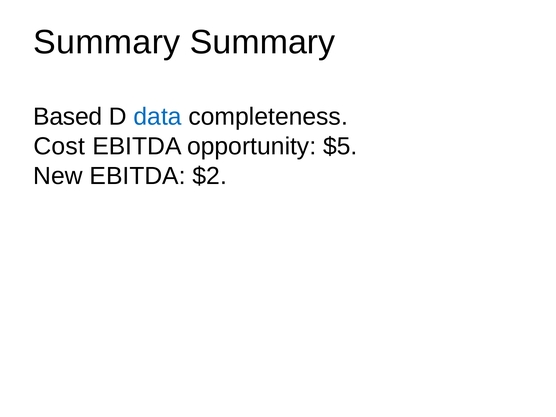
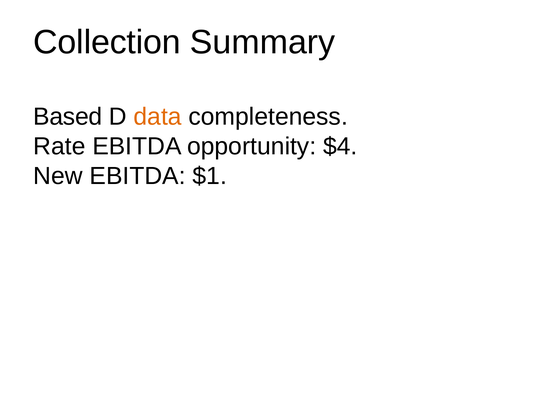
Summary: Summary -> Collection (107, 42)
data colour: blue -> orange (158, 117)
Cost: Cost -> Rate (59, 146)
$5: $5 -> $4 (340, 146)
$2: $2 -> $1 (210, 176)
